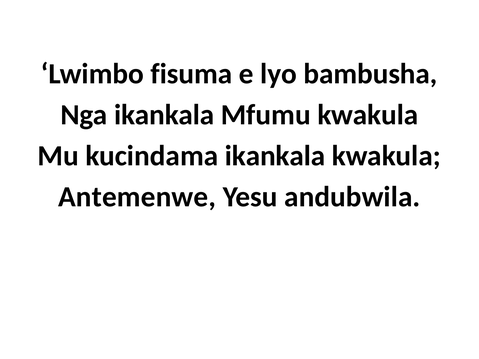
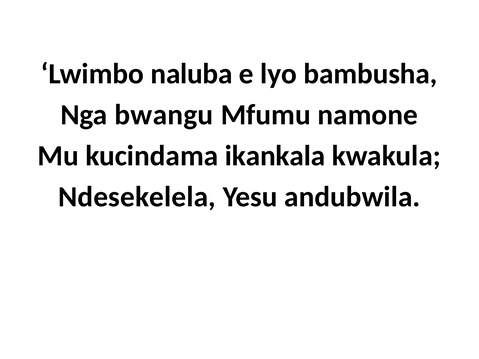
fisuma: fisuma -> naluba (192, 74)
Nga ikankala: ikankala -> bwangu (164, 115)
Mfumu kwakula: kwakula -> namone (368, 115)
Antemenwe: Antemenwe -> Ndesekelela (137, 197)
